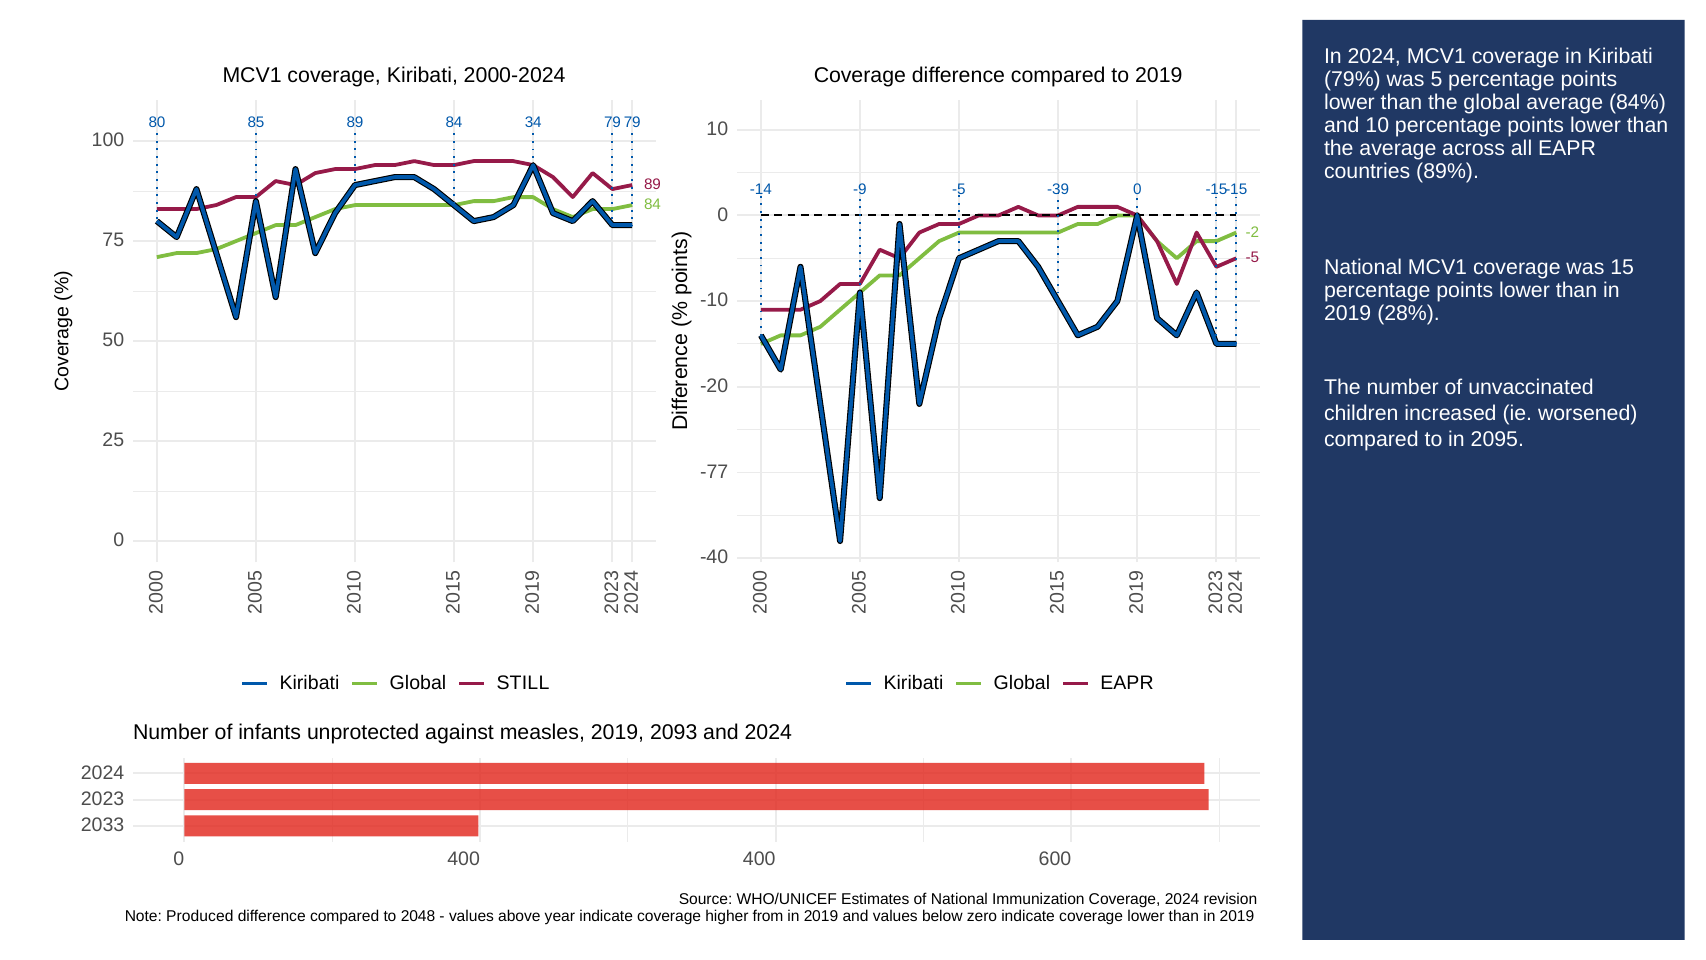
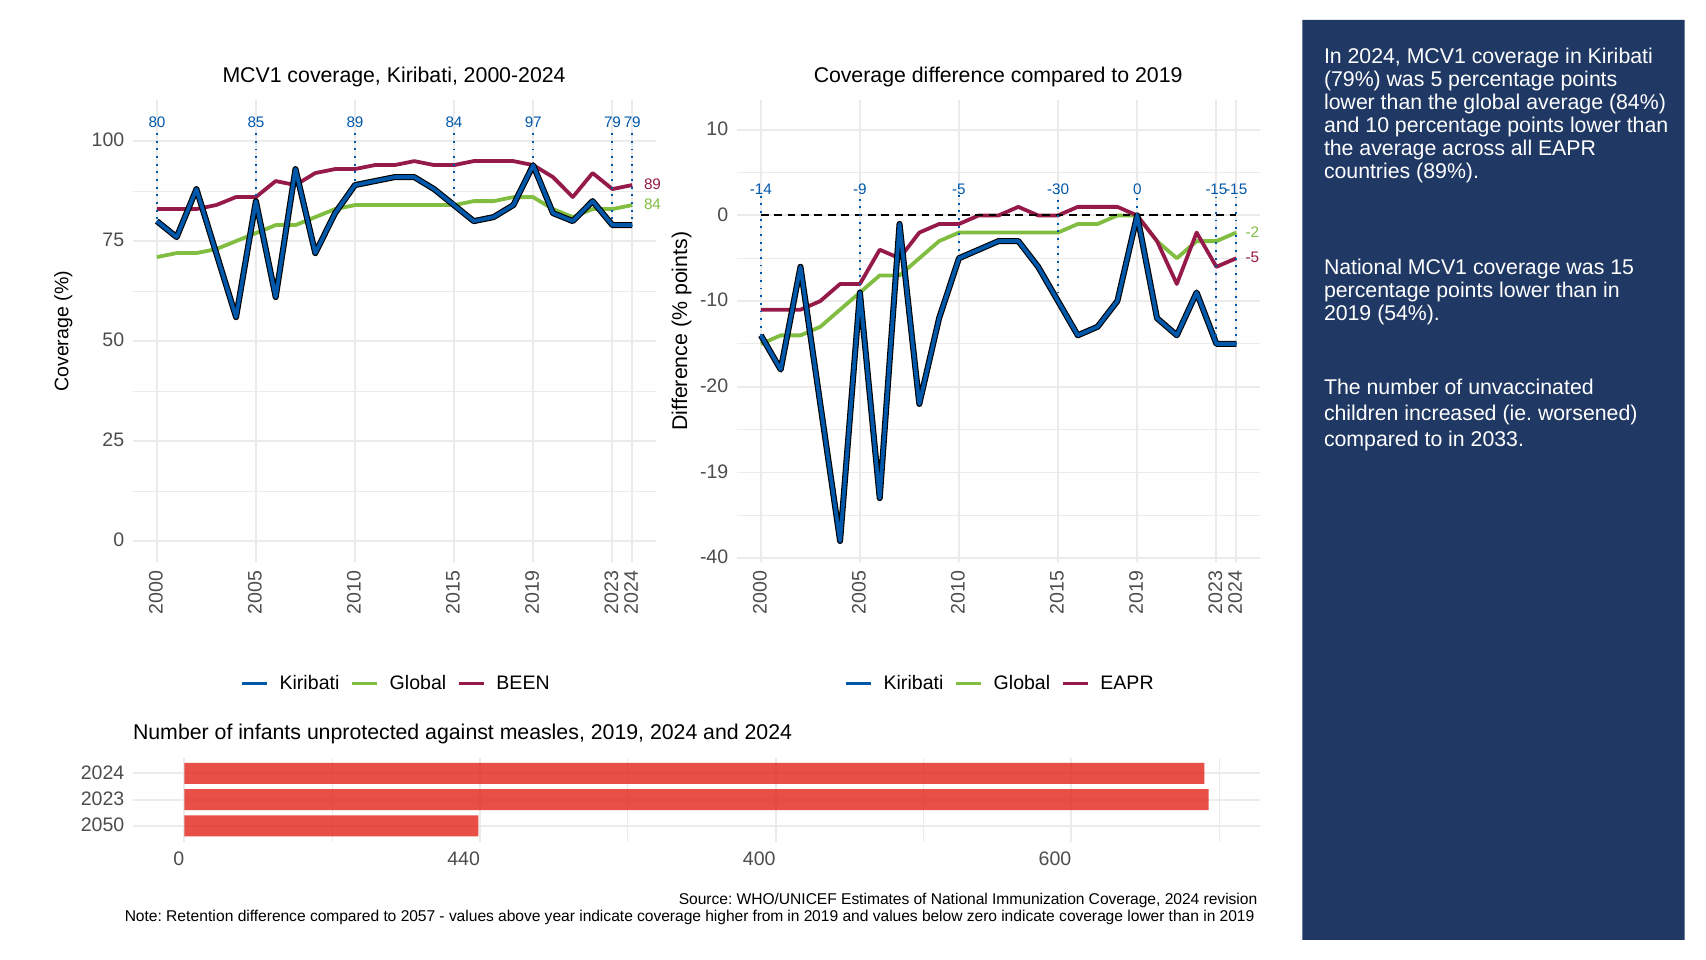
34: 34 -> 97 (533, 122)
-39: -39 -> -30 (1058, 189)
28%: 28% -> 54% (1409, 314)
2095: 2095 -> 2033 (1497, 439)
-77: -77 -> -19 (714, 472)
STILL: STILL -> BEEN (523, 683)
2019 2093: 2093 -> 2024 (674, 732)
2033: 2033 -> 2050 (103, 825)
0 400: 400 -> 440 (464, 858)
Produced: Produced -> Retention (200, 916)
2048: 2048 -> 2057 (418, 916)
